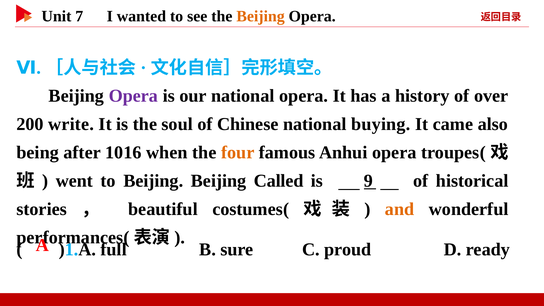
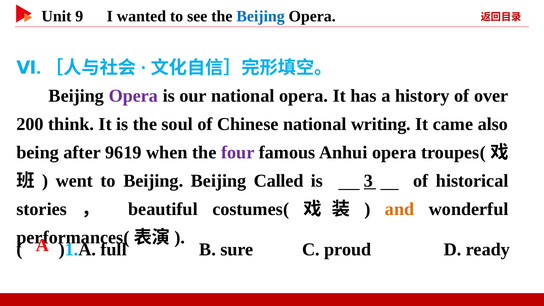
7: 7 -> 9 (79, 16)
Beijing colour: orange -> blue (261, 16)
write: write -> think (71, 124)
buying: buying -> writing (381, 124)
1016: 1016 -> 9619 (123, 153)
four colour: orange -> purple (238, 153)
9: 9 -> 3 (369, 181)
